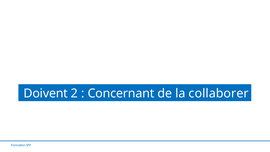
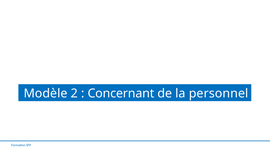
Doivent: Doivent -> Modèle (46, 93)
collaborer: collaborer -> personnel (219, 93)
